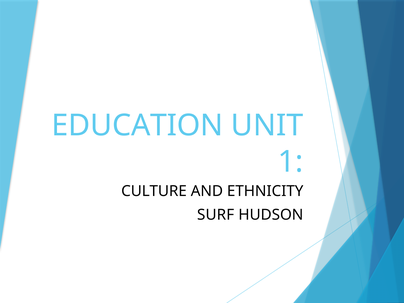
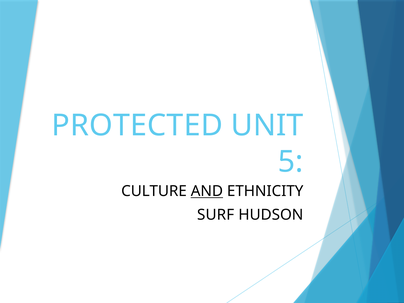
EDUCATION: EDUCATION -> PROTECTED (137, 125)
1: 1 -> 5 (291, 162)
AND underline: none -> present (207, 191)
